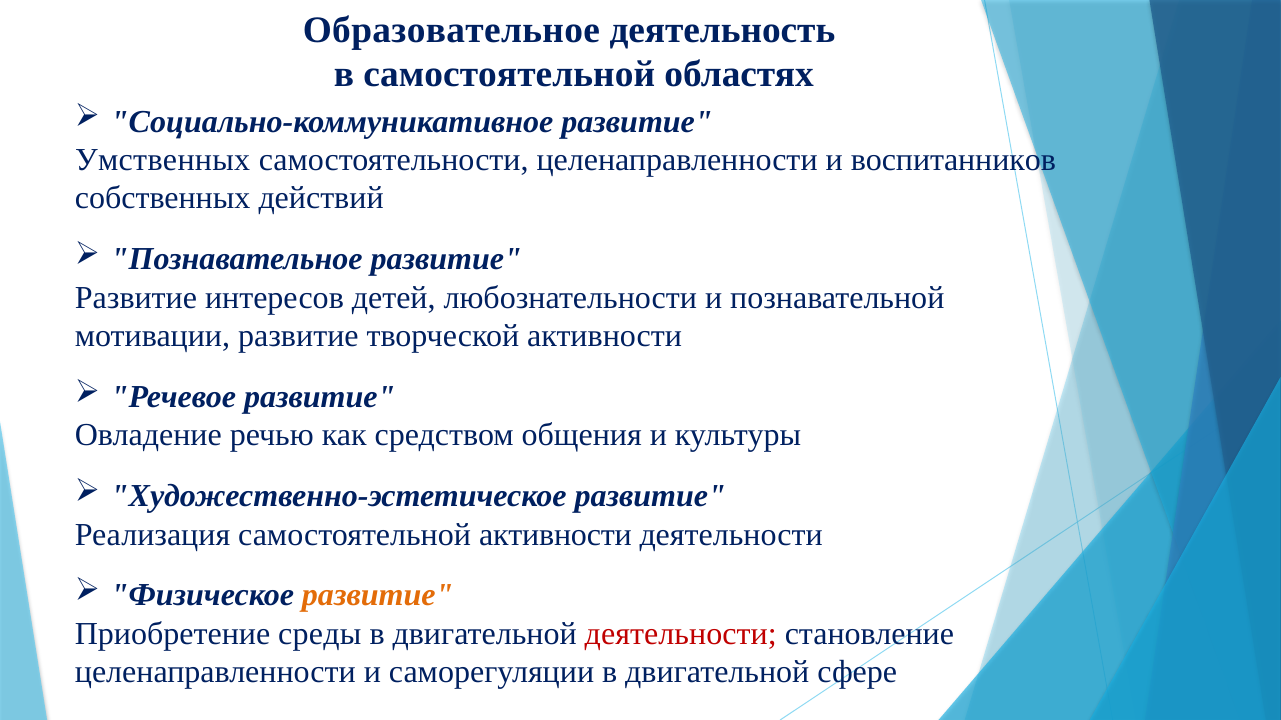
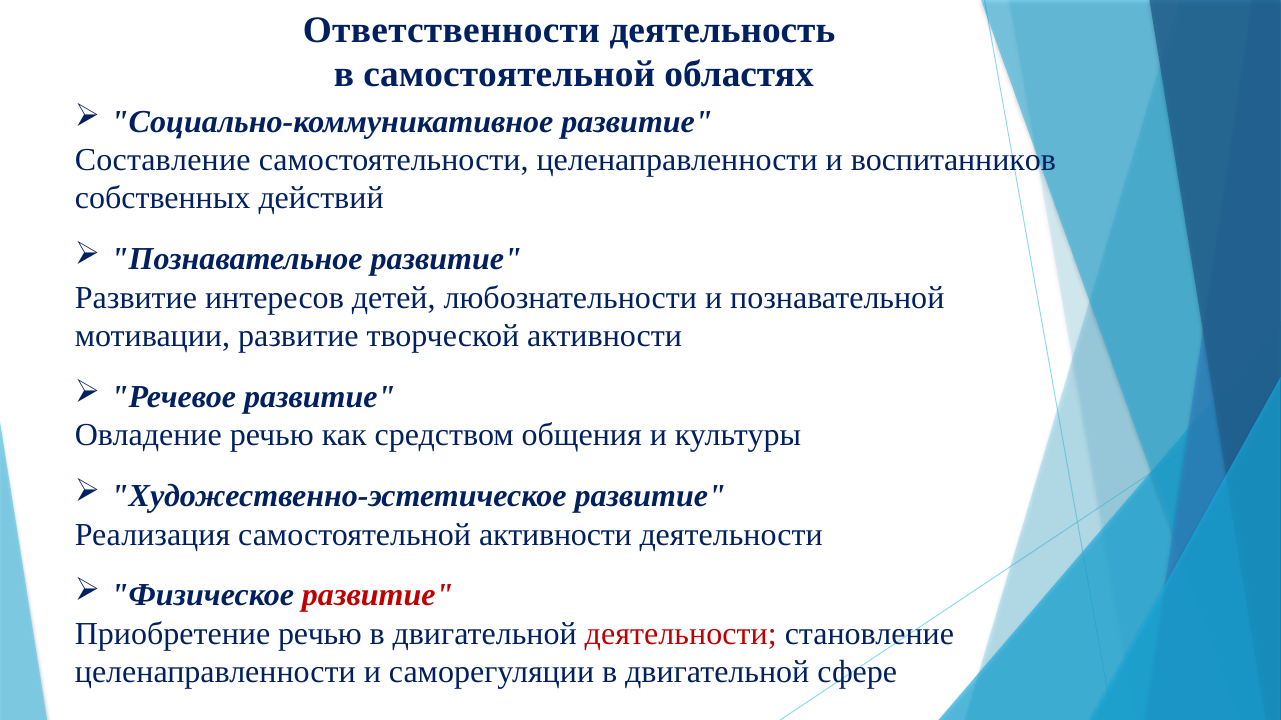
Образовательное: Образовательное -> Ответственности (451, 30)
Умственных: Умственных -> Составление (163, 160)
развитие colour: orange -> red (378, 596)
Приобретение среды: среды -> речью (320, 634)
